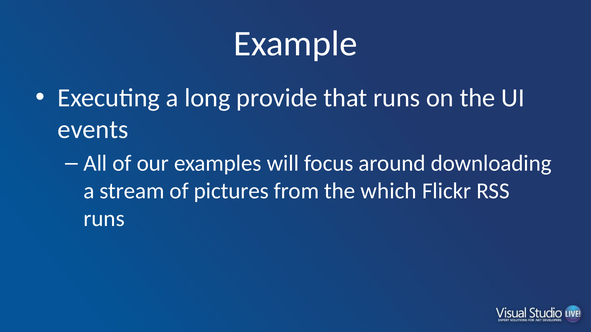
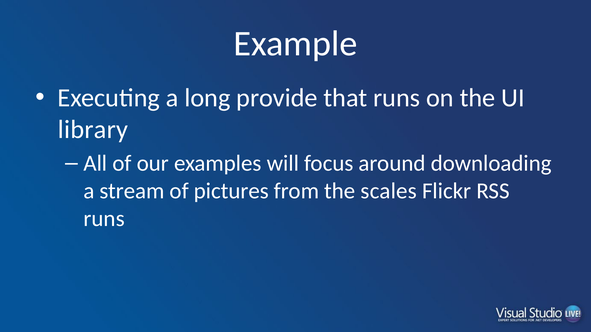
events: events -> library (93, 130)
which: which -> scales (389, 191)
